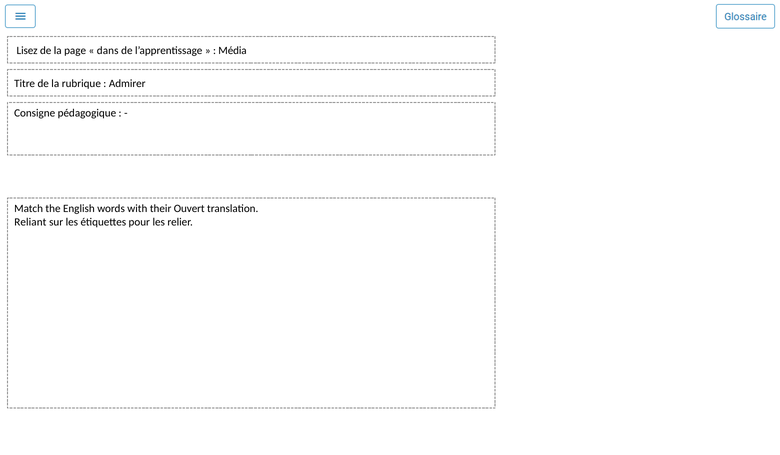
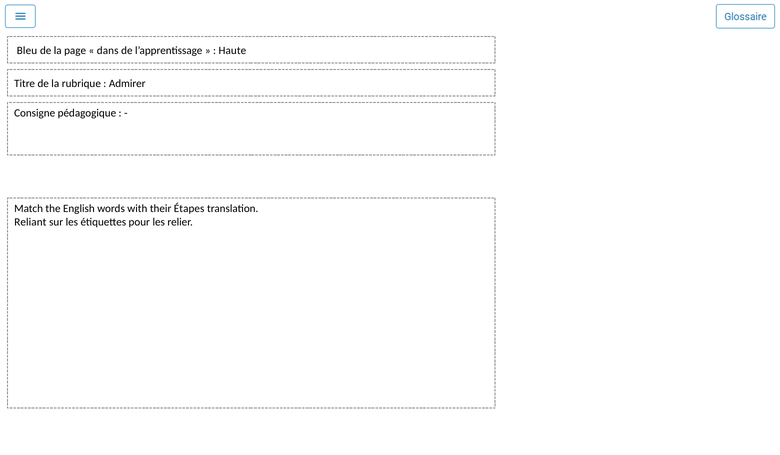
Lisez: Lisez -> Bleu (27, 51)
Média: Média -> Haute (232, 51)
Ouvert: Ouvert -> Étapes (189, 209)
